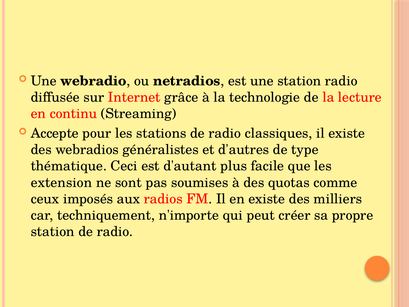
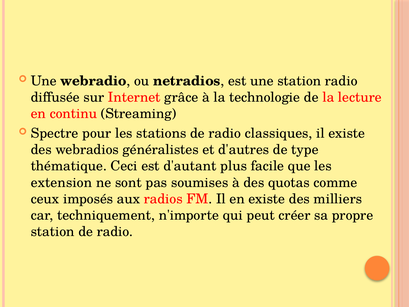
Accepte: Accepte -> Spectre (55, 133)
